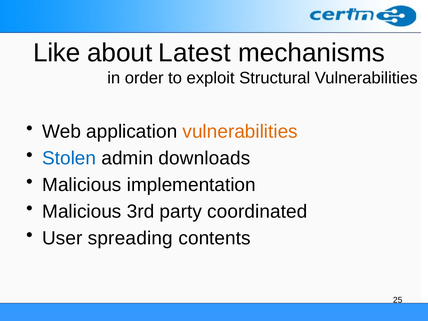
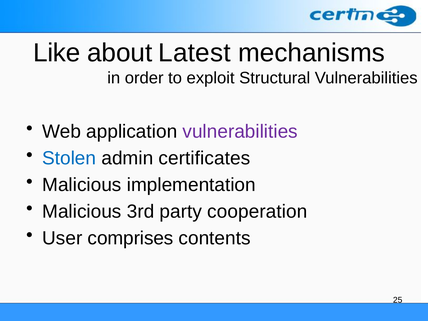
vulnerabilities colour: orange -> purple (240, 132)
downloads: downloads -> certificates (205, 158)
coordinated: coordinated -> cooperation (257, 211)
spreading: spreading -> comprises (131, 238)
